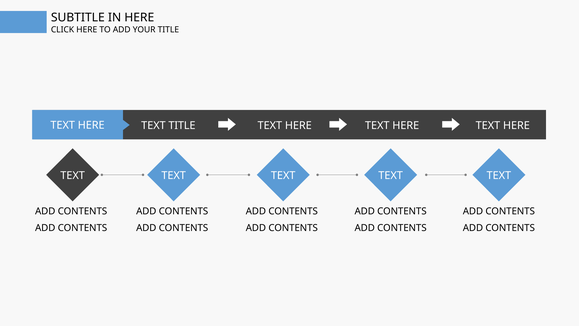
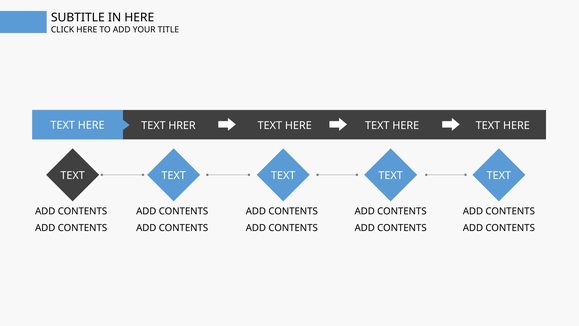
TEXT TITLE: TITLE -> HRER (182, 125)
